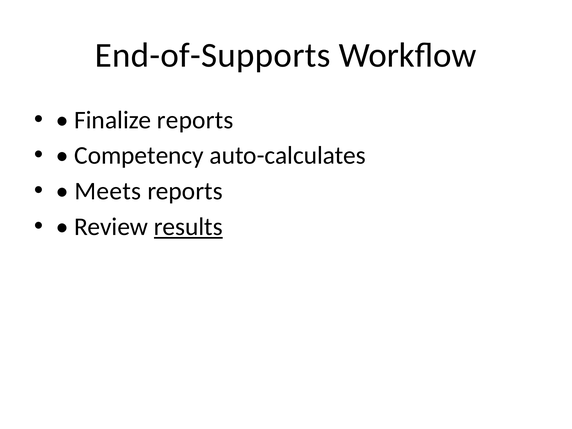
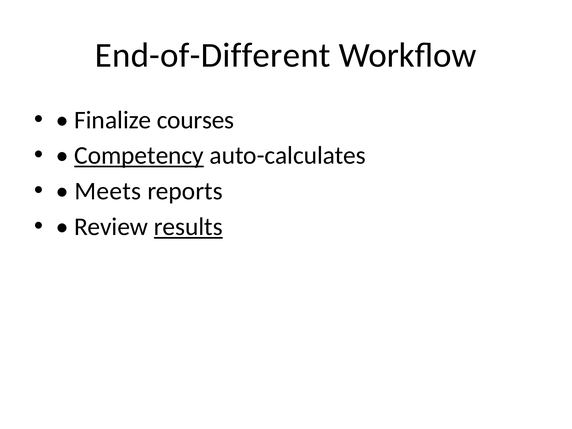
End-of-Supports: End-of-Supports -> End-of-Different (213, 55)
Finalize reports: reports -> courses (195, 120)
Competency underline: none -> present (139, 156)
